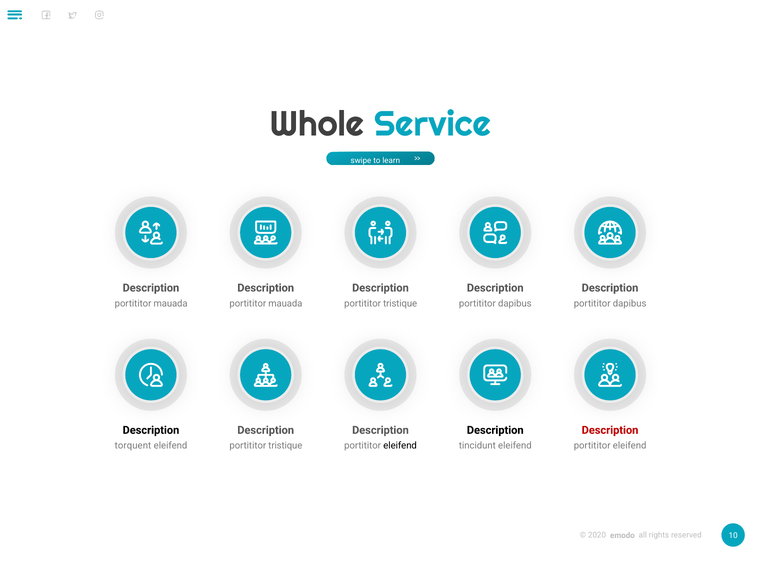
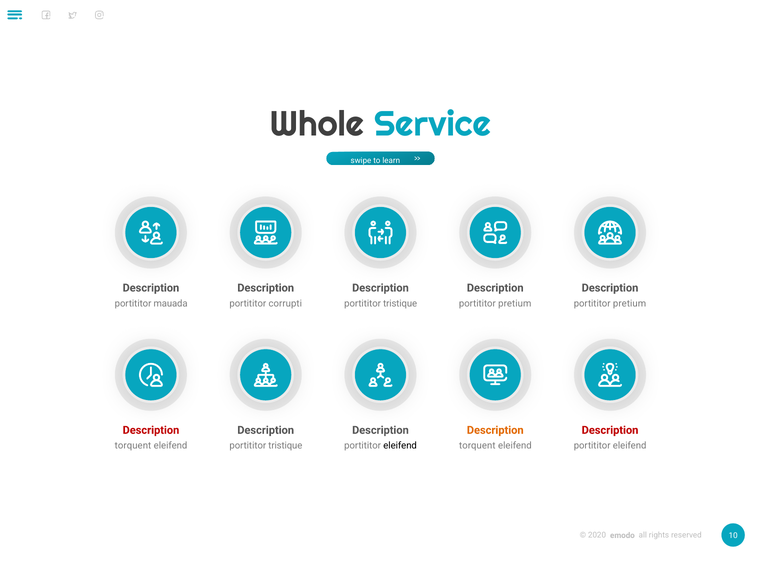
mauada: mauada -> corrupti (285, 303)
dapibus: dapibus -> pretium (515, 303)
dapibus: dapibus -> pretium (630, 303)
Description colour: black -> red (151, 430)
Description colour: black -> orange (495, 430)
tincidunt: tincidunt -> torquent (477, 446)
